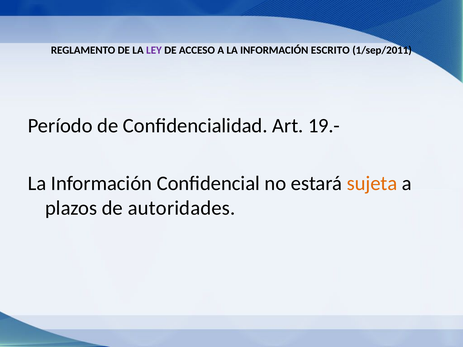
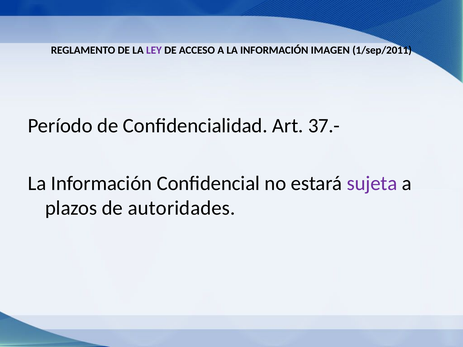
ESCRITO: ESCRITO -> IMAGEN (330, 50)
19.-: 19.- -> 37.- (324, 126)
sujeta colour: orange -> purple (372, 184)
